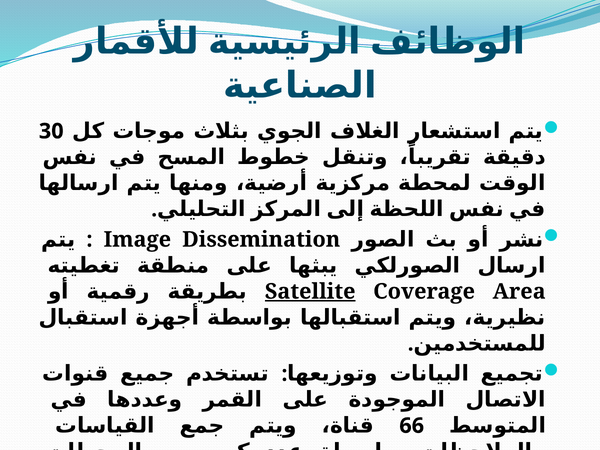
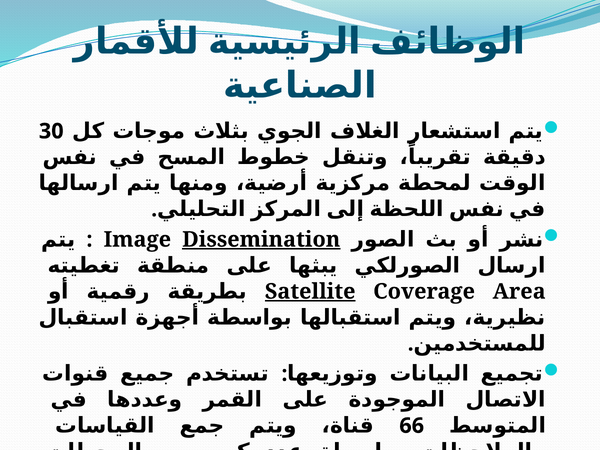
Dissemination underline: none -> present (261, 240)
